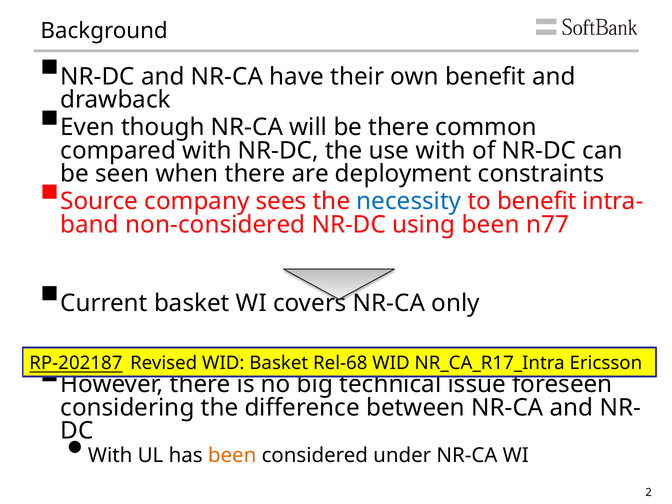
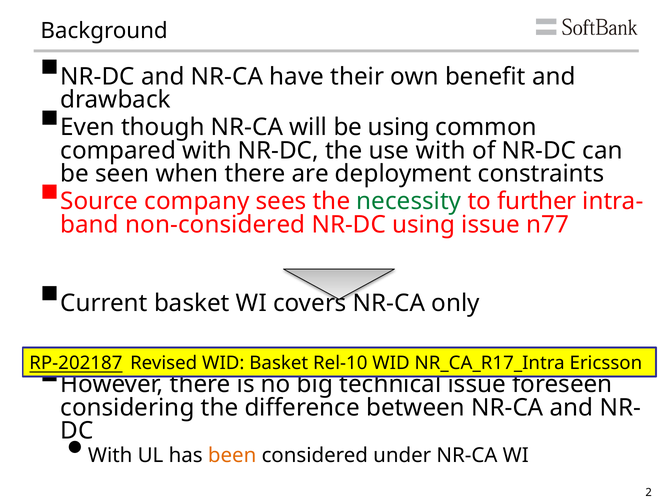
be there: there -> using (399, 127)
necessity colour: blue -> green (409, 201)
to benefit: benefit -> further (537, 201)
using been: been -> issue (491, 225)
Rel-68: Rel-68 -> Rel-10 (340, 363)
